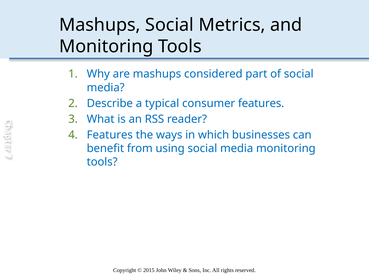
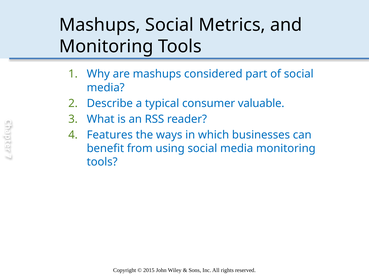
consumer features: features -> valuable (261, 103)
